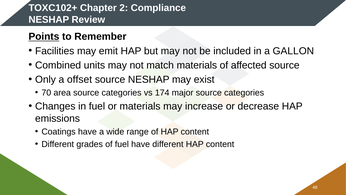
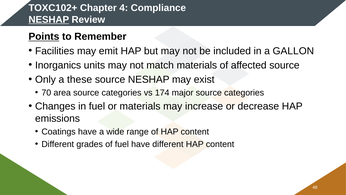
2: 2 -> 4 (124, 8)
NESHAP underline: none -> present (49, 19)
Combined: Combined -> Inorganics (58, 65)
offset: offset -> these (80, 79)
